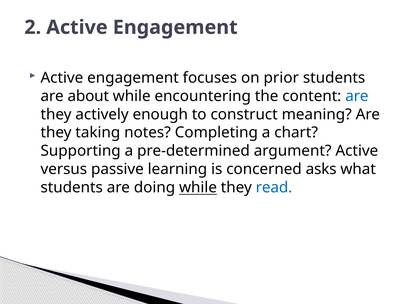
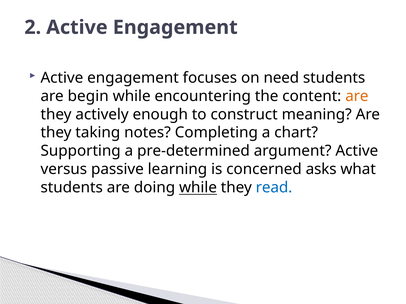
prior: prior -> need (281, 78)
about: about -> begin (88, 96)
are colour: blue -> orange (357, 96)
